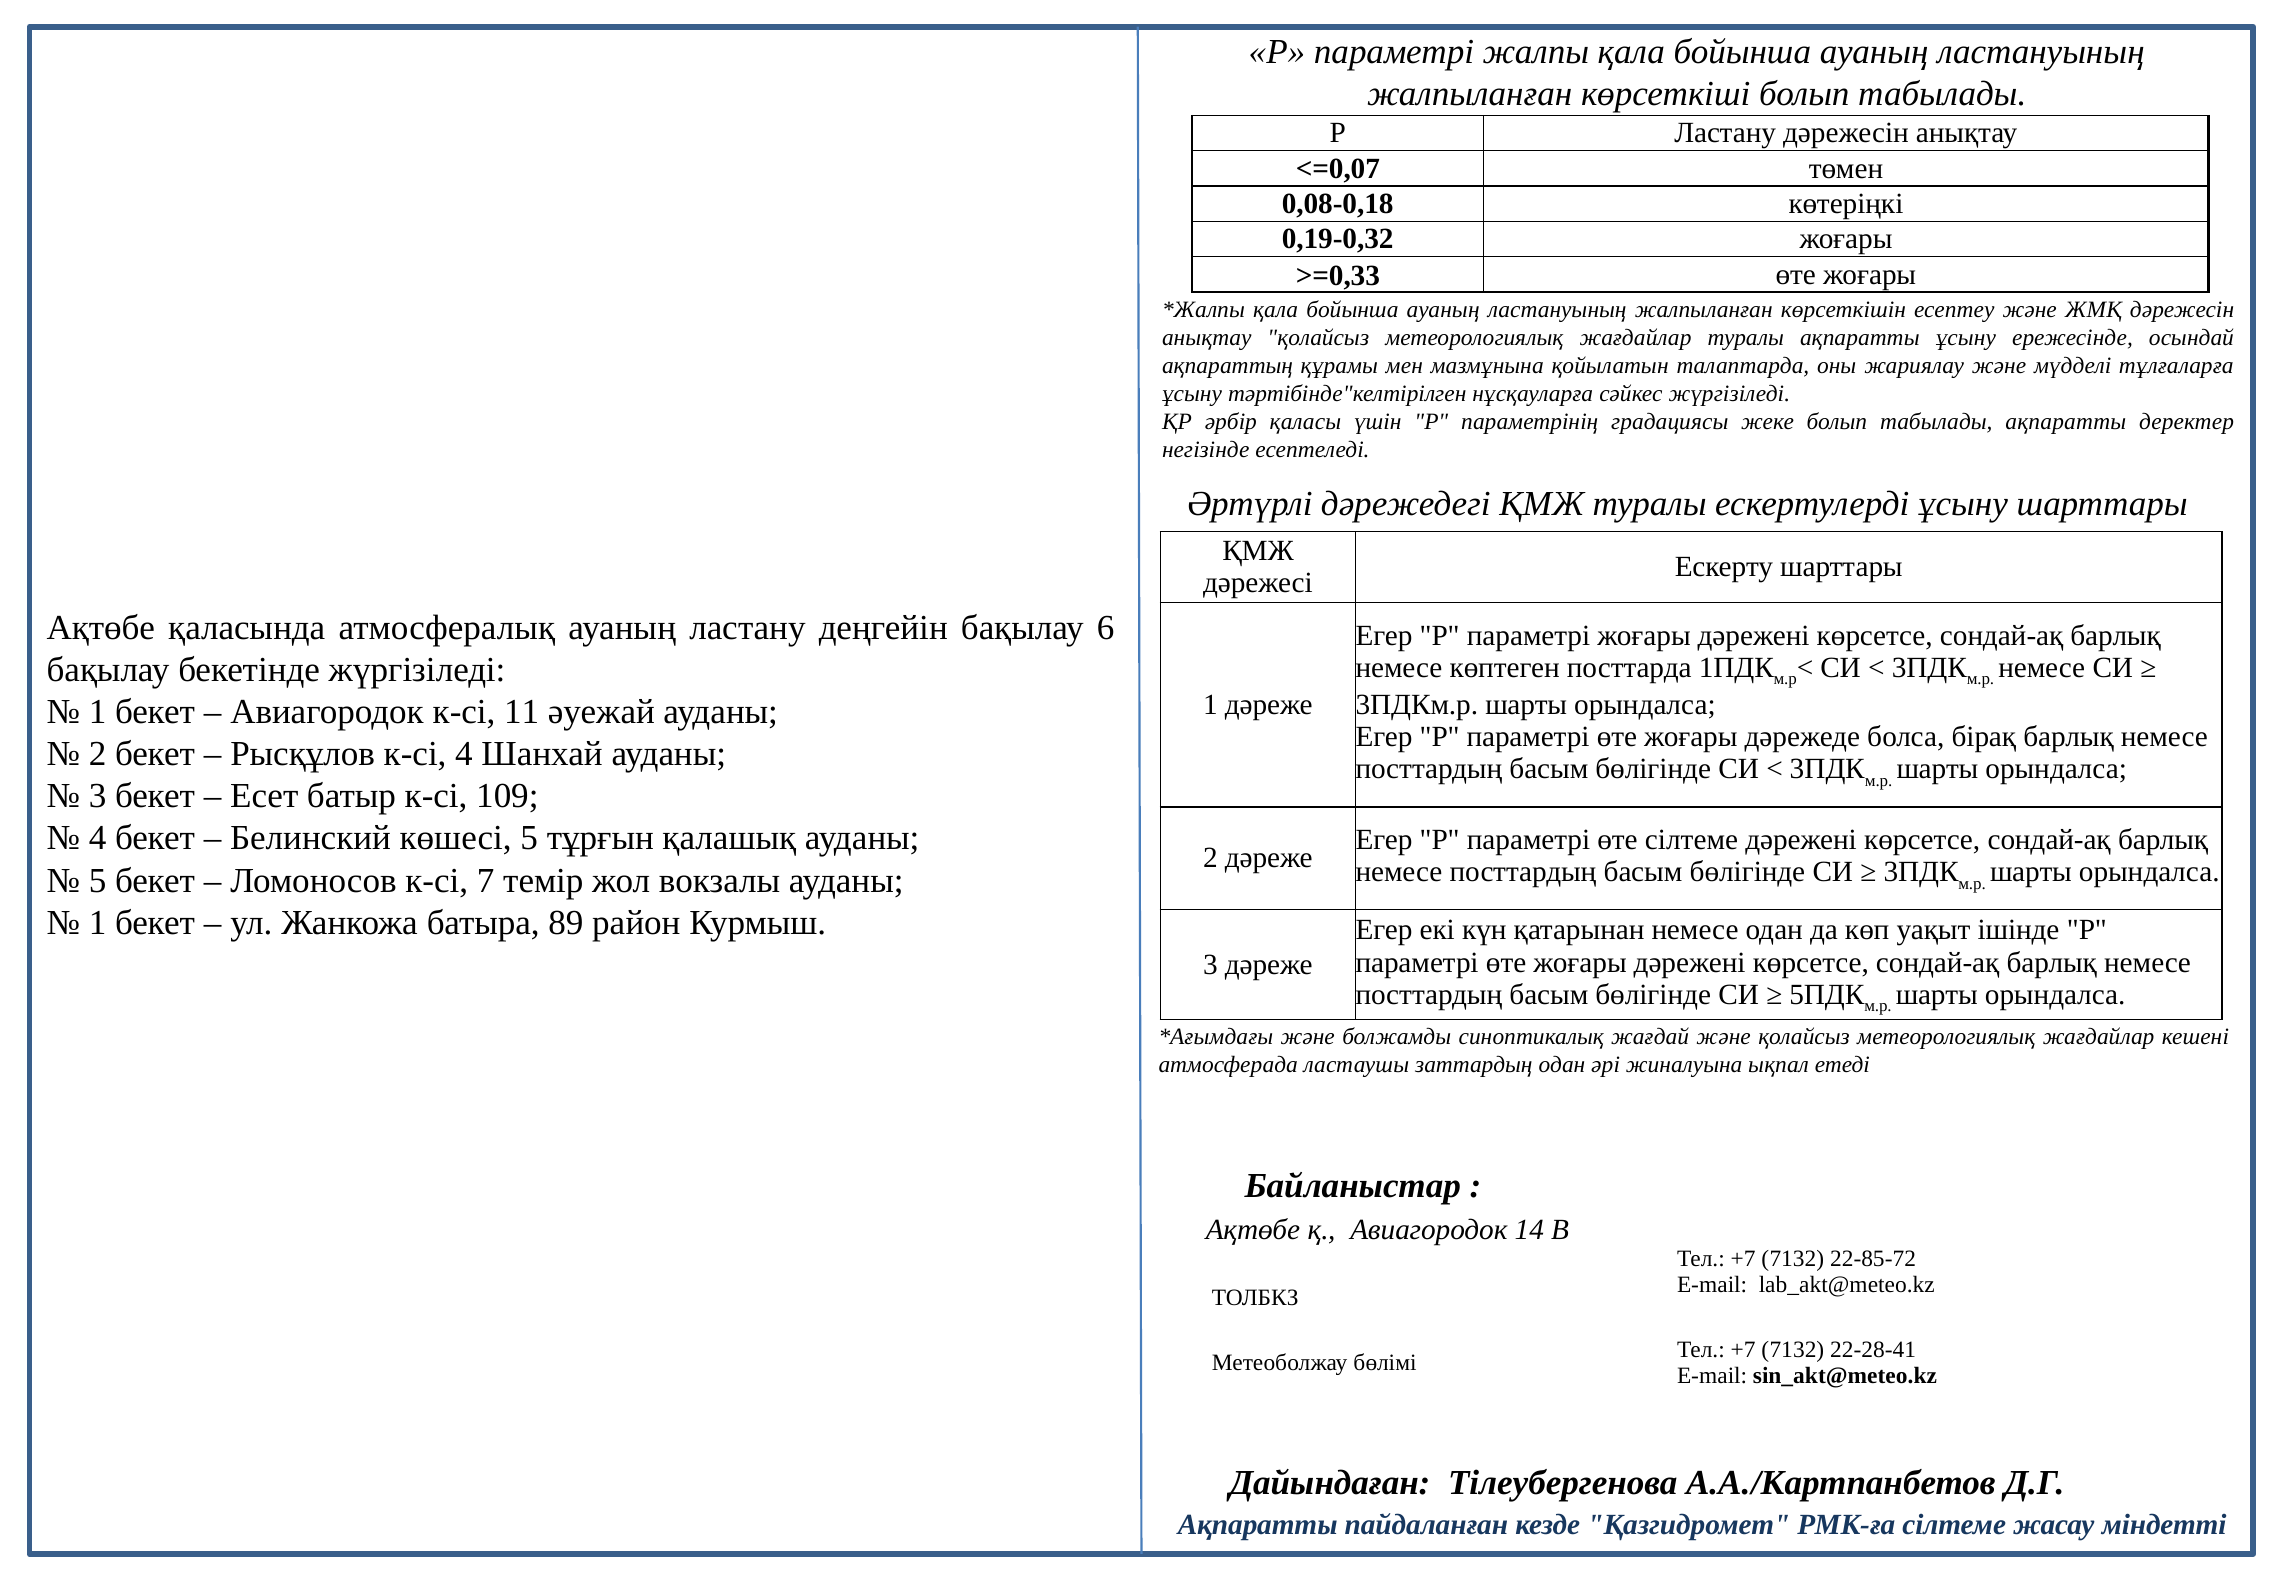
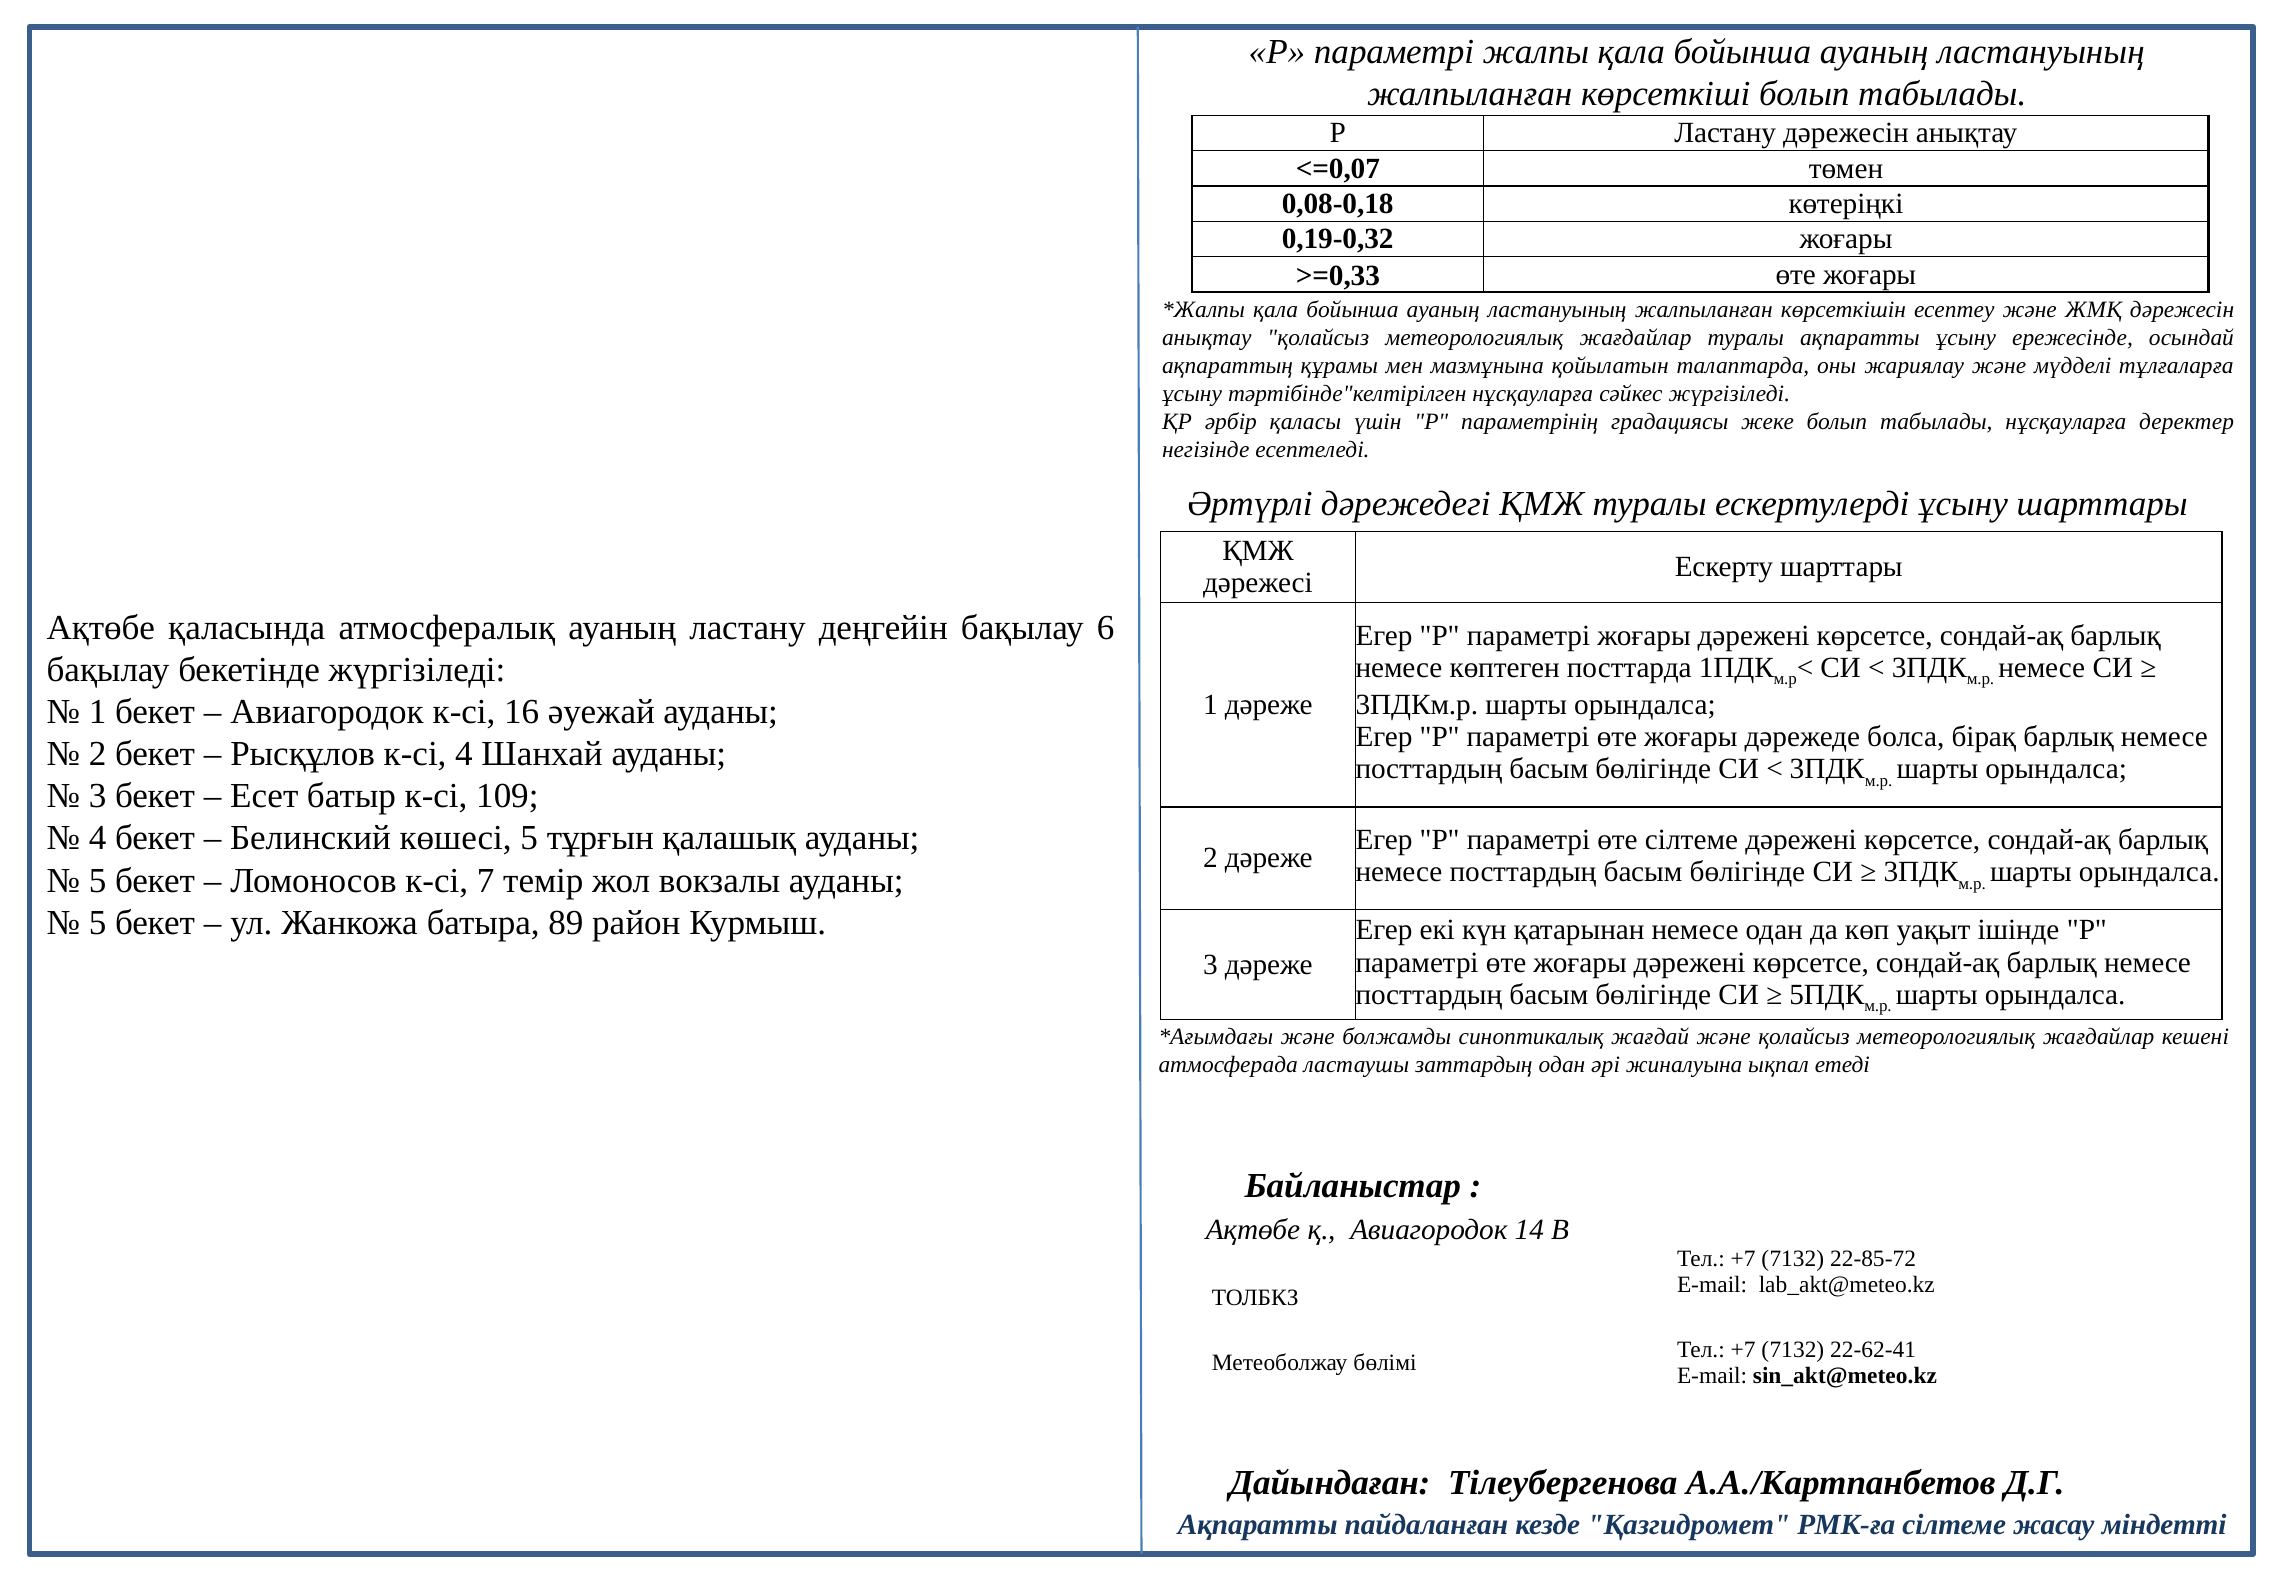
табылады ақпаратты: ақпаратты -> нұсқауларға (2066, 422)
11: 11 -> 16 (522, 712)
1: 1 -> 5 (98, 922)
22-28-41: 22-28-41 -> 22-62-41 (1873, 1350)
